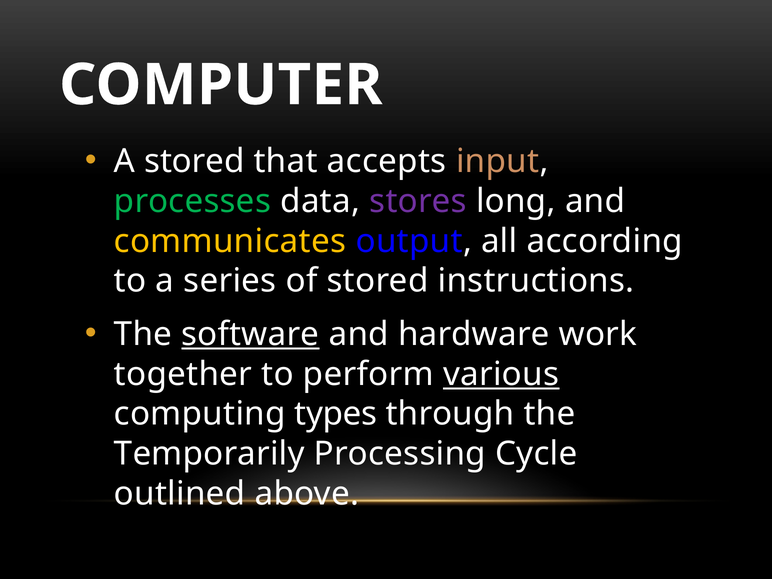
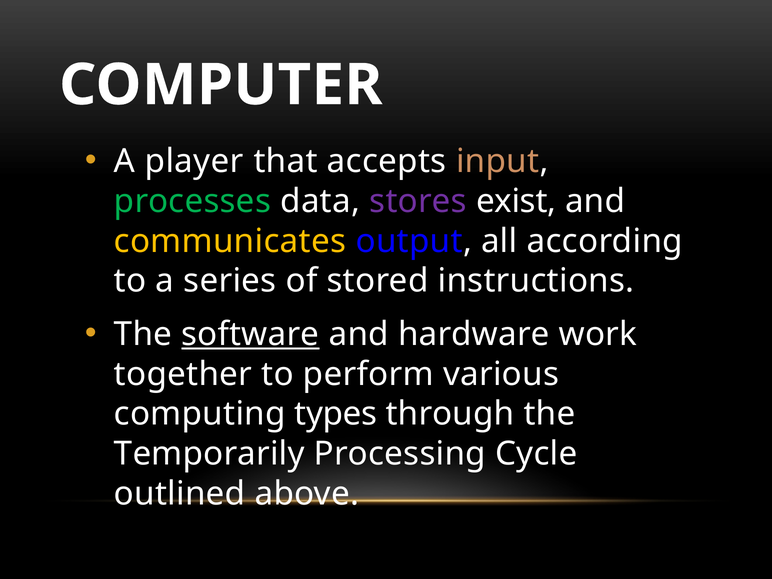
A stored: stored -> player (194, 161)
long: long -> exist (516, 201)
various underline: present -> none (501, 374)
